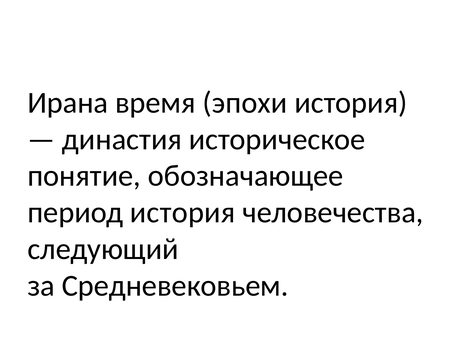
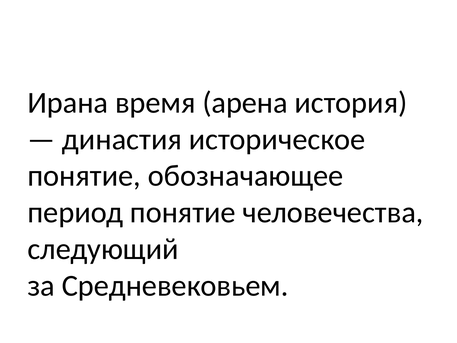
эпохи: эпохи -> арена (245, 103)
период история: история -> понятие (183, 212)
